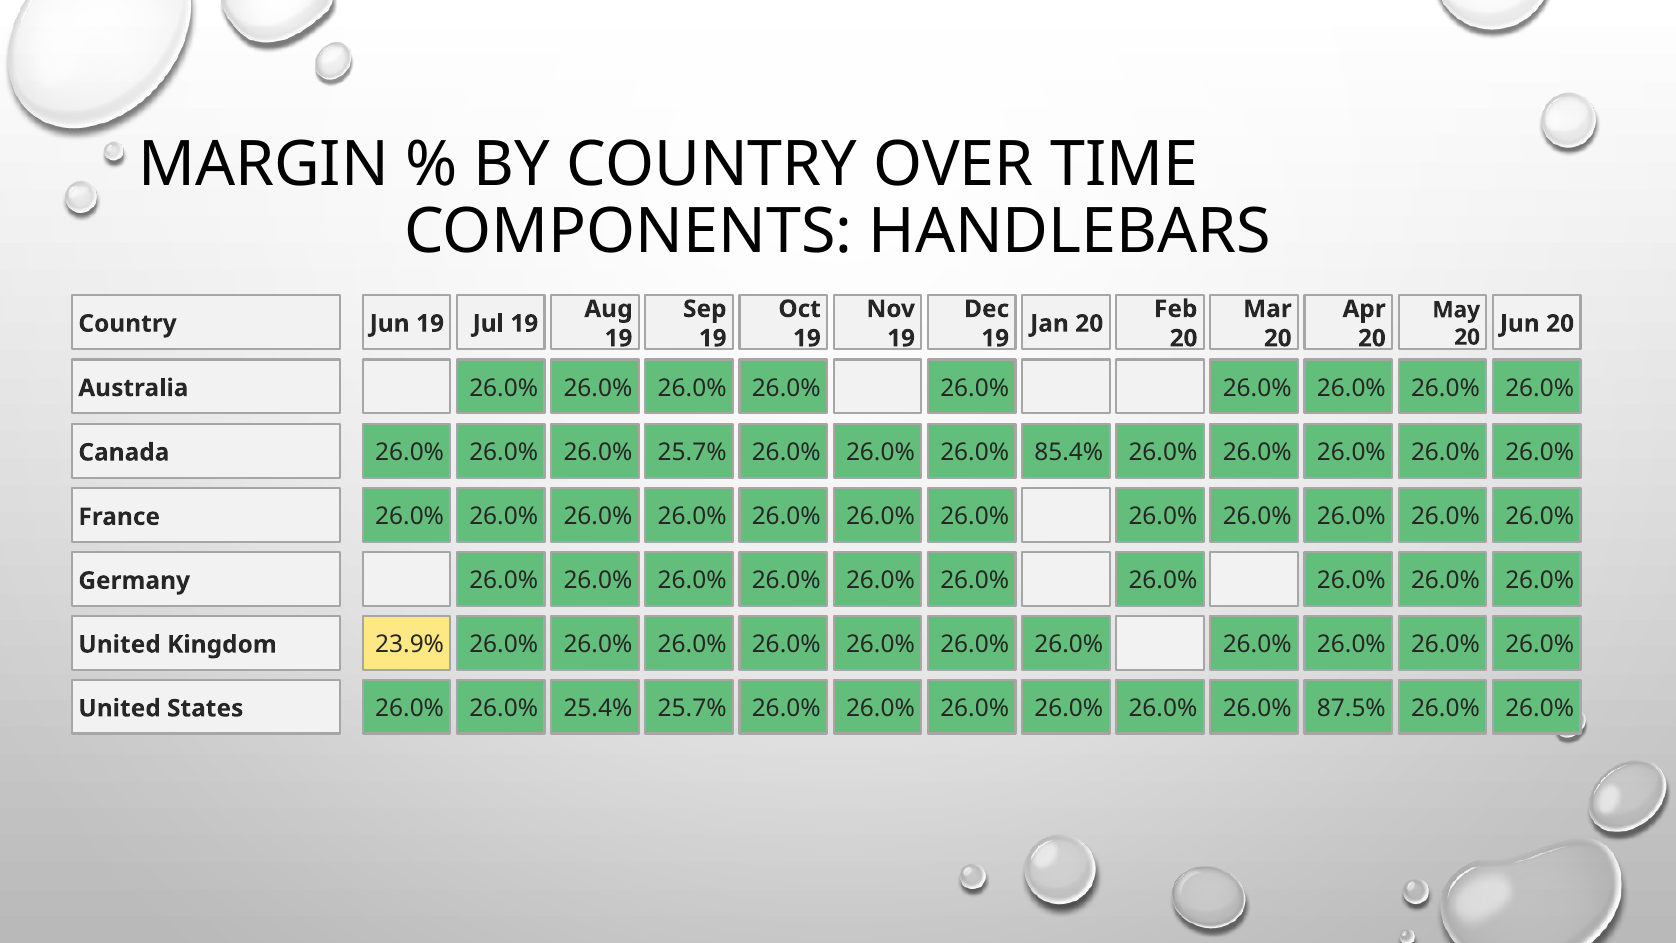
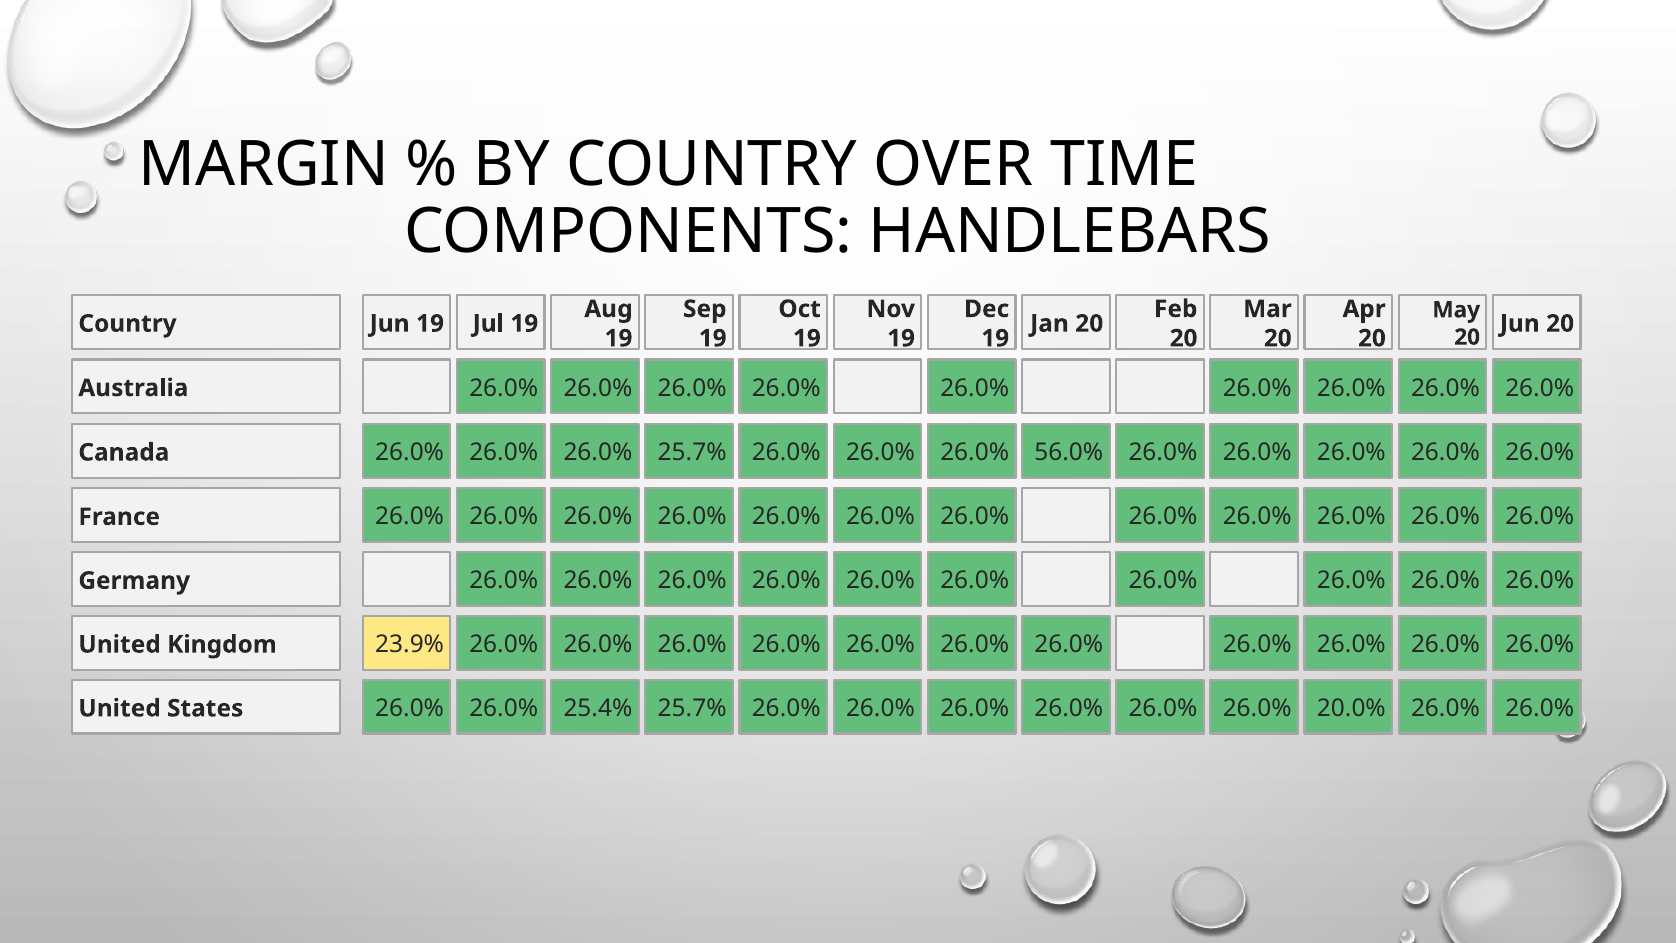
85.4%: 85.4% -> 56.0% (1069, 452)
87.5%: 87.5% -> 20.0% (1351, 708)
